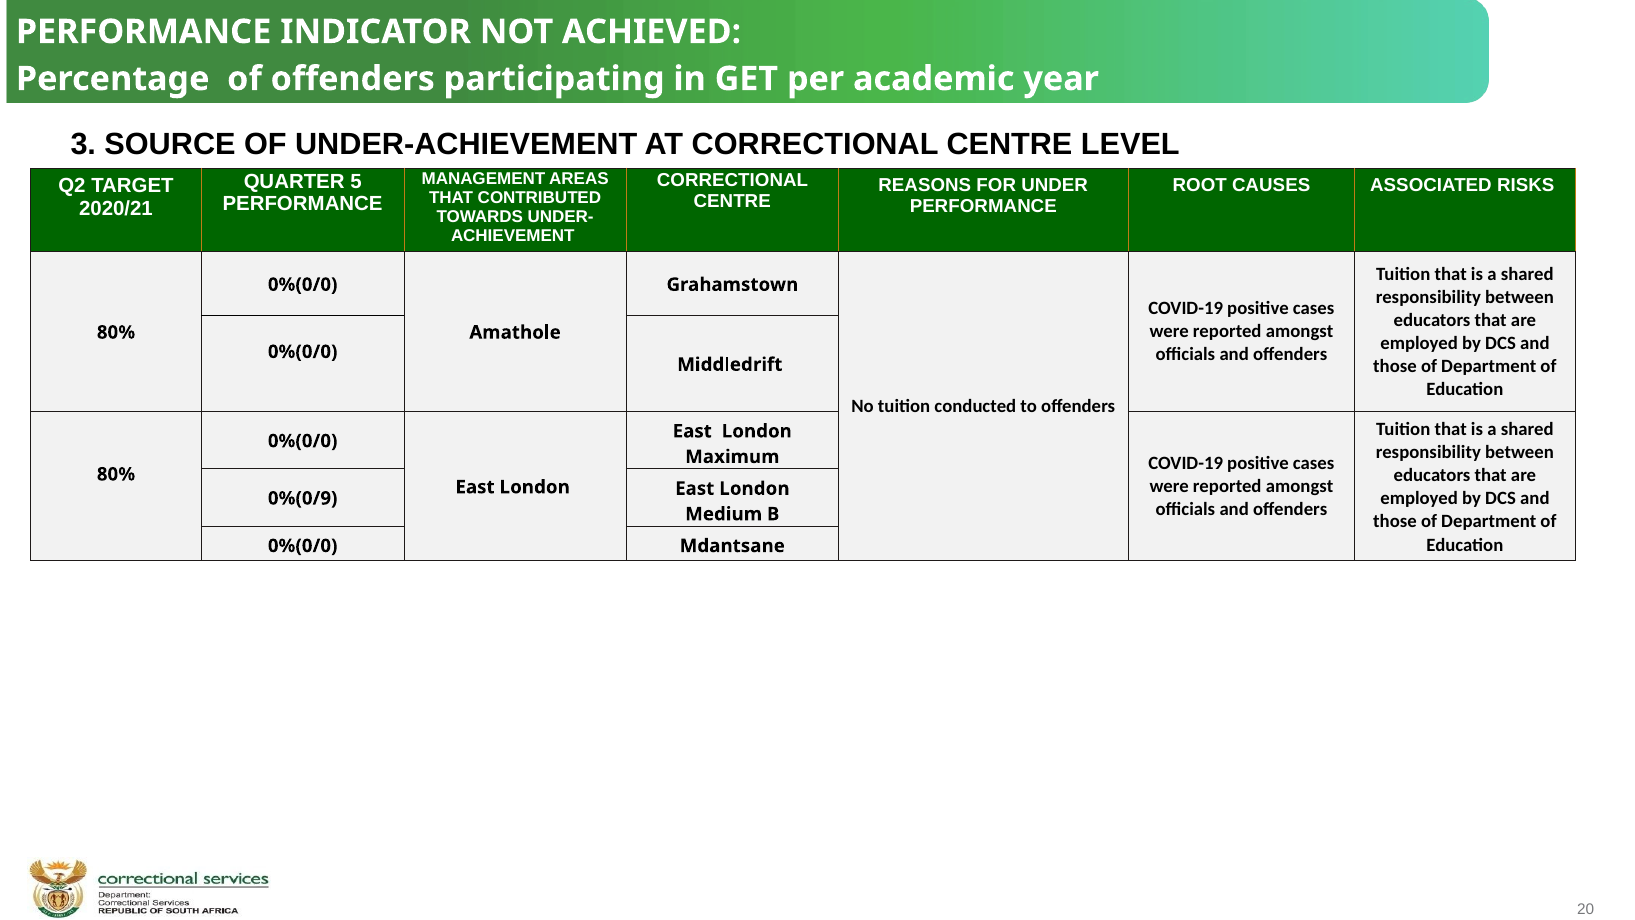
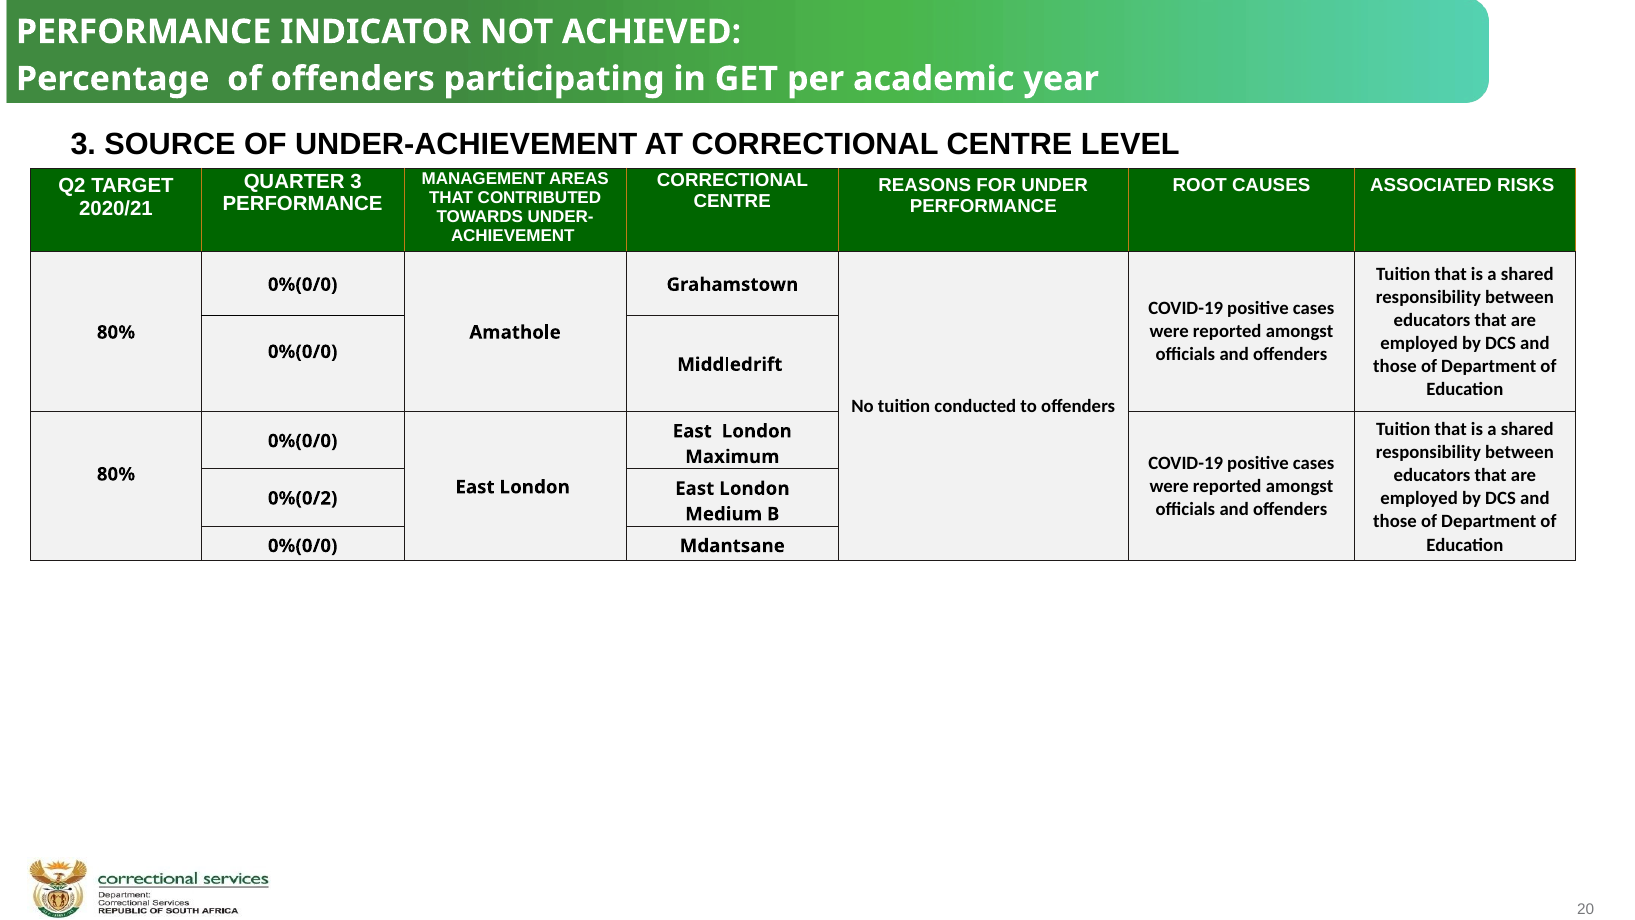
QUARTER 5: 5 -> 3 (356, 181)
0%(0/9: 0%(0/9 -> 0%(0/2 (303, 498)
